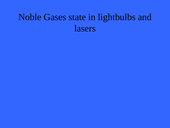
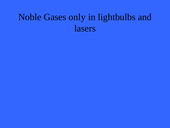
state: state -> only (77, 17)
